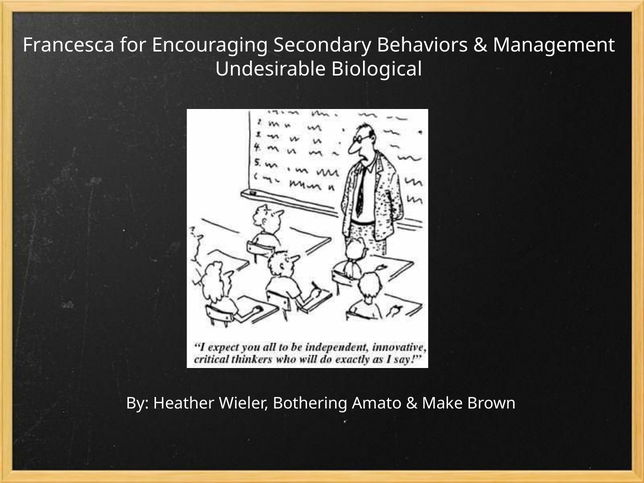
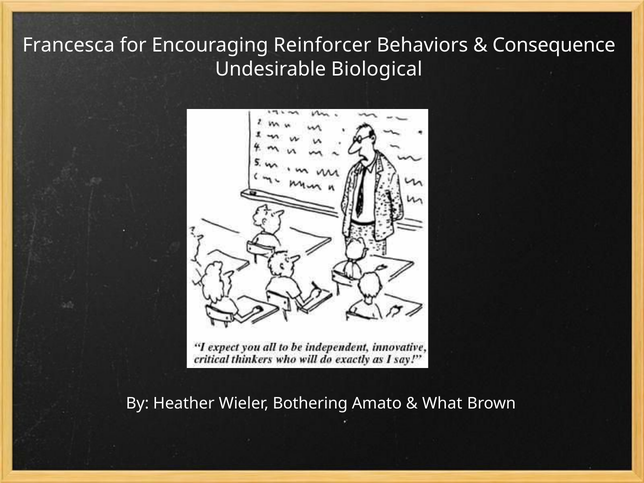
Secondary: Secondary -> Reinforcer (322, 45)
Management: Management -> Consequence (554, 45)
Make: Make -> What (442, 404)
